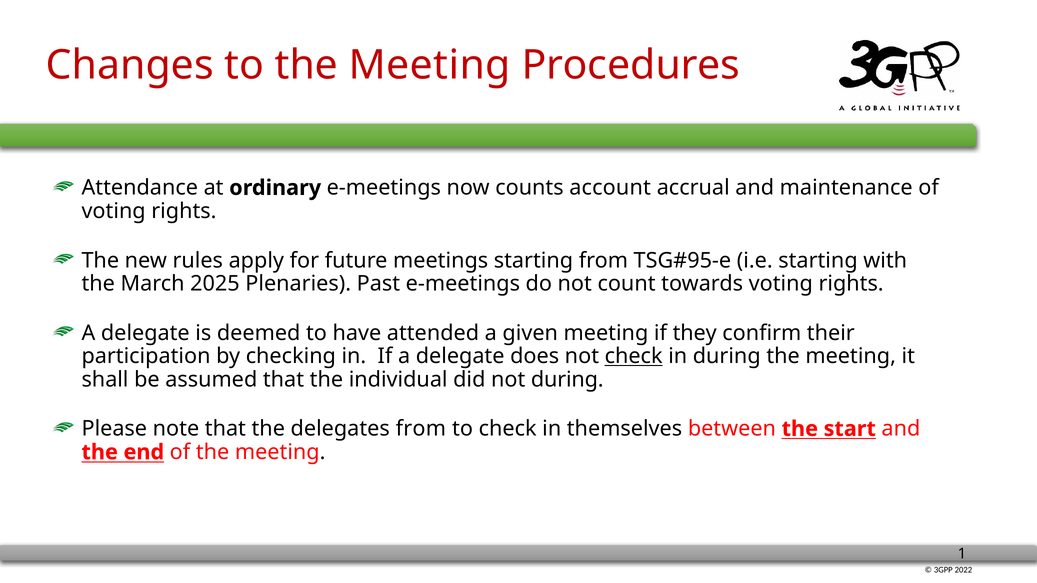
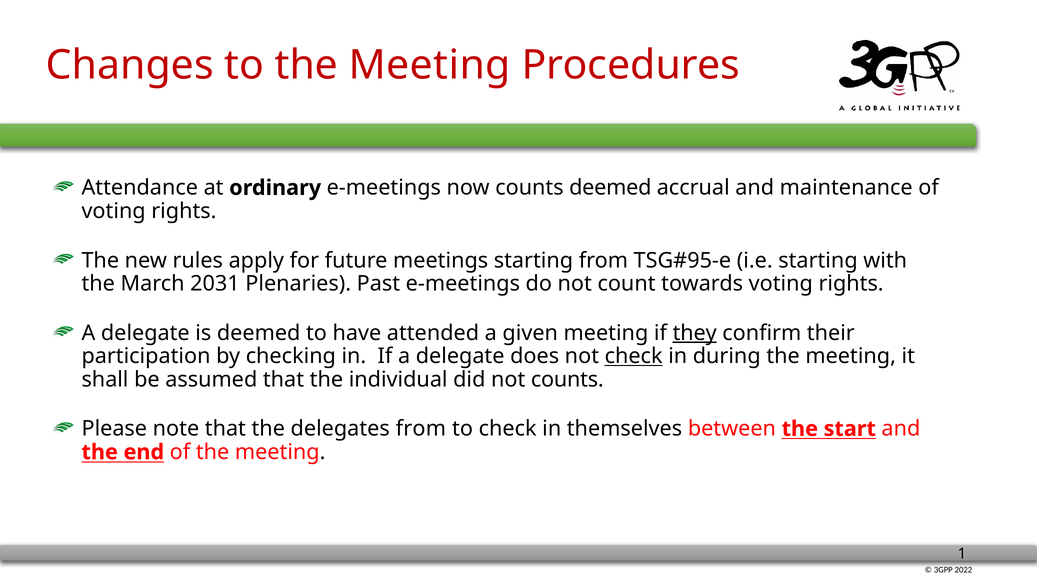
counts account: account -> deemed (610, 188)
2025: 2025 -> 2031 (215, 284)
they underline: none -> present (695, 333)
not during: during -> counts (567, 380)
